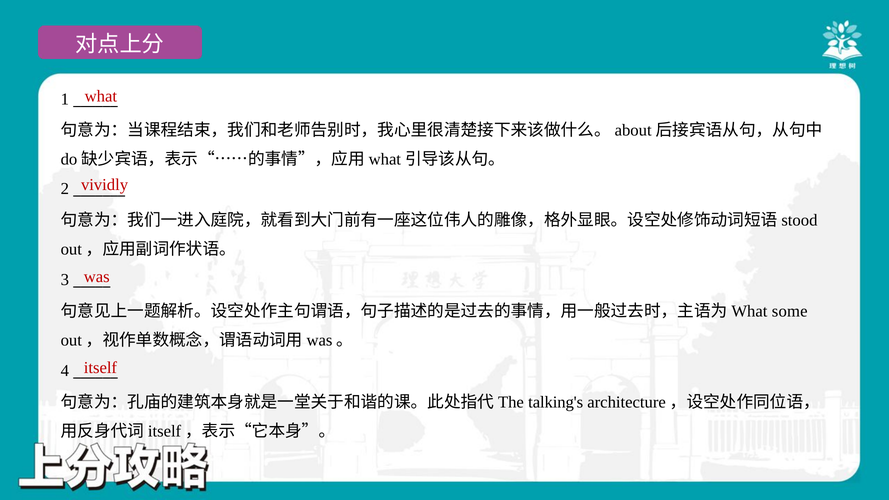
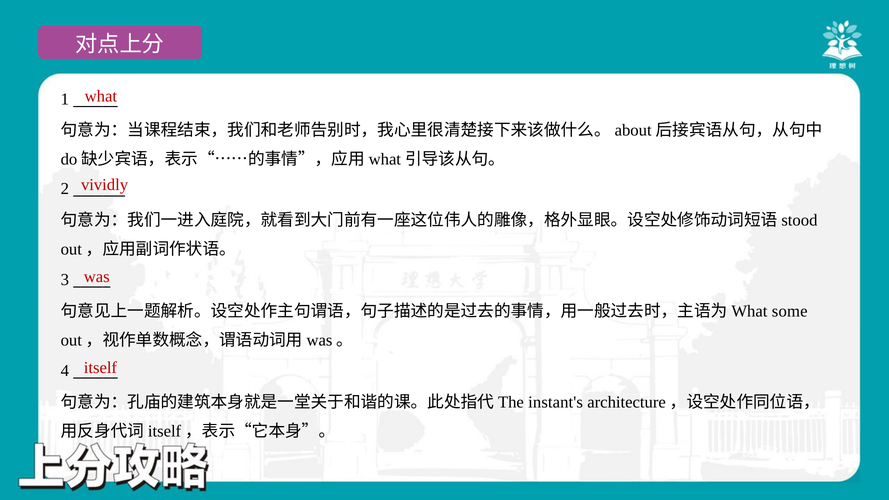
talking's: talking's -> instant's (556, 402)
